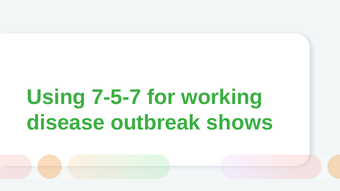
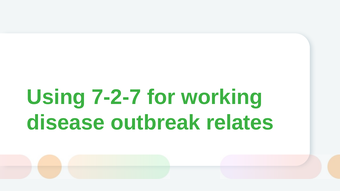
7-5-7: 7-5-7 -> 7-2-7 (116, 97)
shows: shows -> relates (240, 123)
